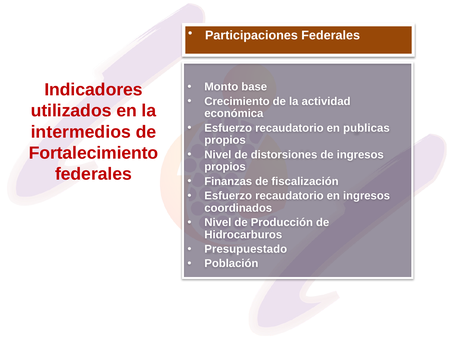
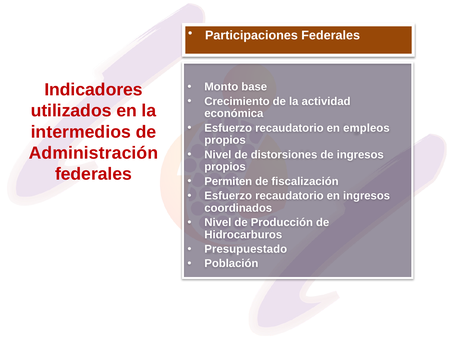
publicas: publicas -> empleos (366, 128)
Fortalecimiento: Fortalecimiento -> Administración (93, 153)
Finanzas: Finanzas -> Permiten (228, 181)
